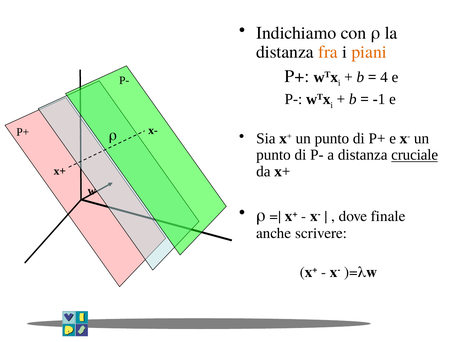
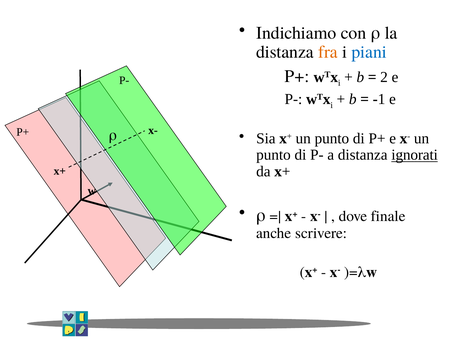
piani colour: orange -> blue (369, 52)
4: 4 -> 2 (384, 77)
cruciale: cruciale -> ignorati (415, 155)
